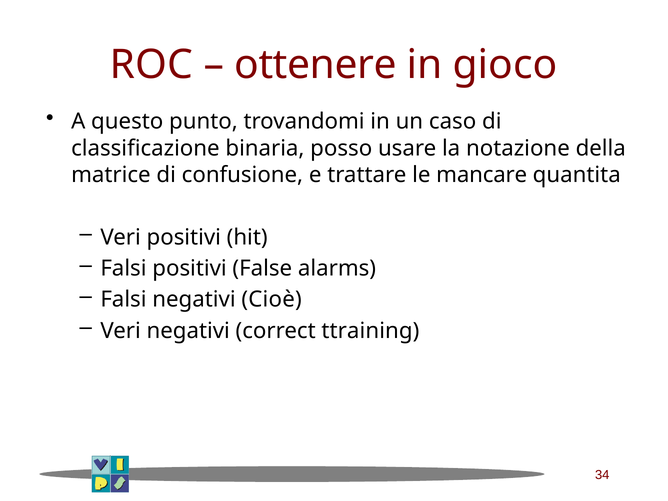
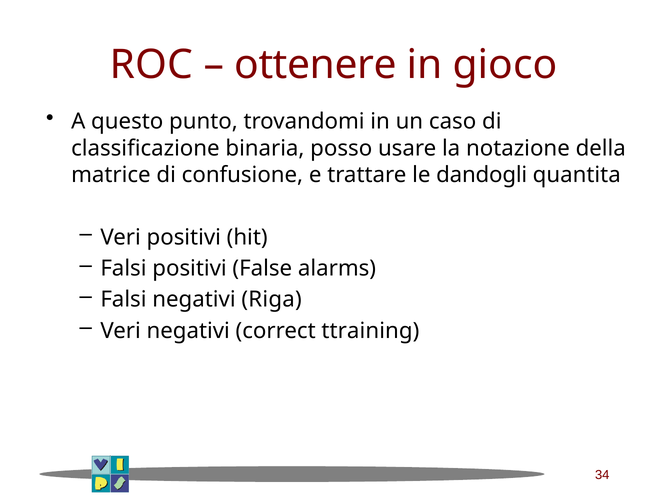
mancare: mancare -> dandogli (482, 175)
Cioè: Cioè -> Riga (272, 300)
